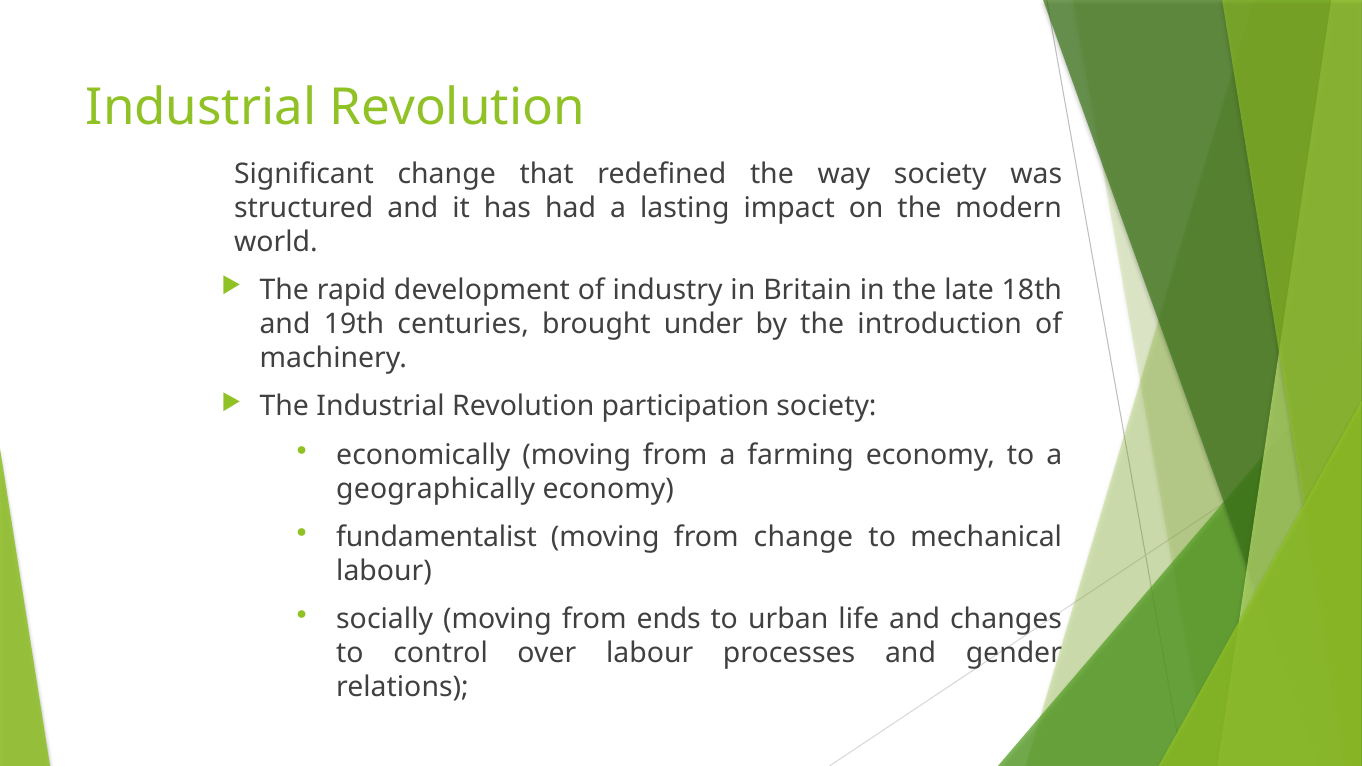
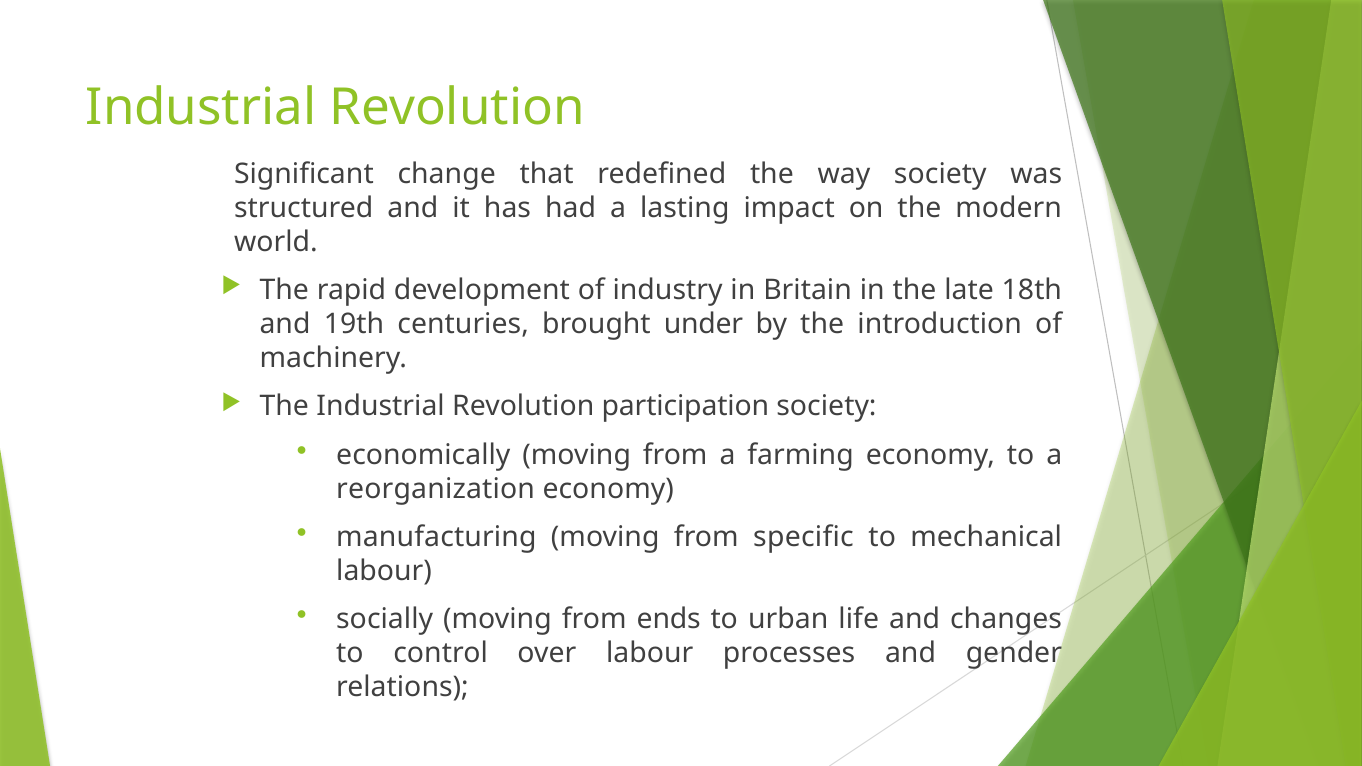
geographically: geographically -> reorganization (436, 489)
fundamentalist: fundamentalist -> manufacturing (436, 537)
from change: change -> specific (803, 537)
